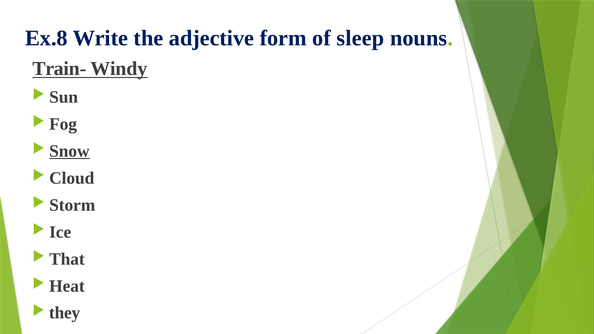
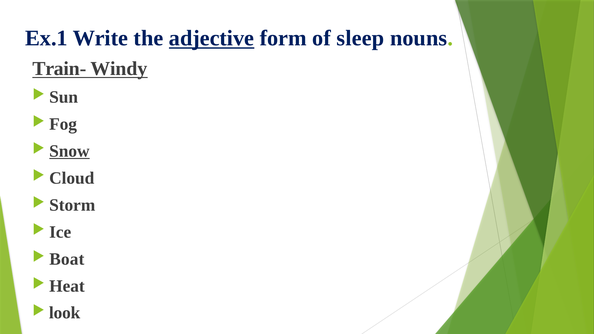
Еx.8: Еx.8 -> Еx.1 (46, 38)
adjective underline: none -> present (212, 38)
That: That -> Boat (67, 259)
they: they -> look (65, 313)
